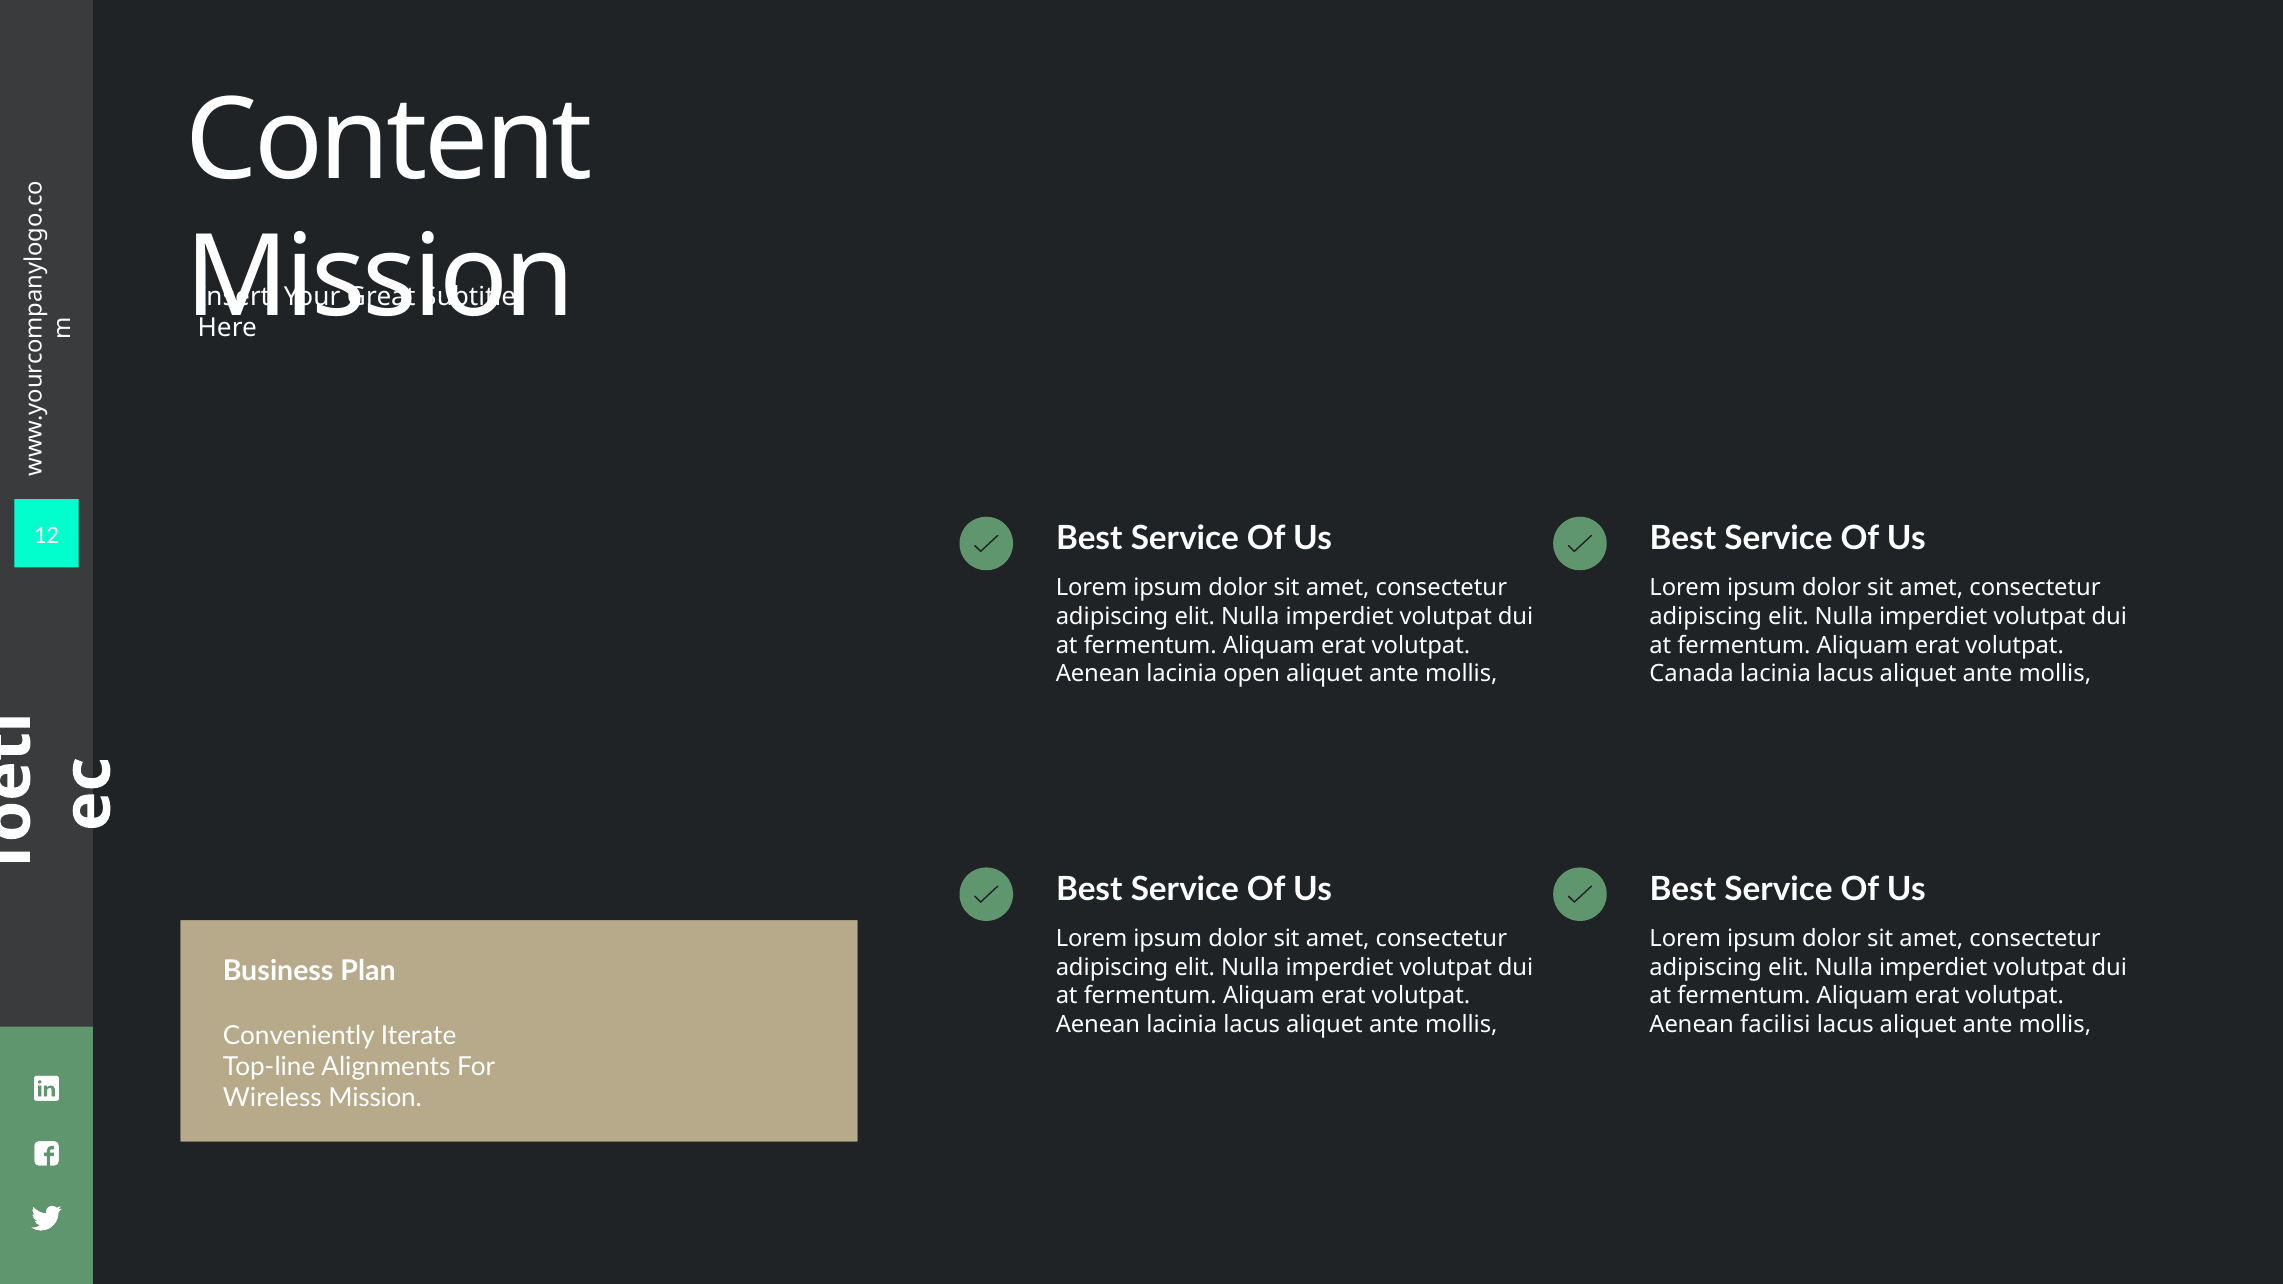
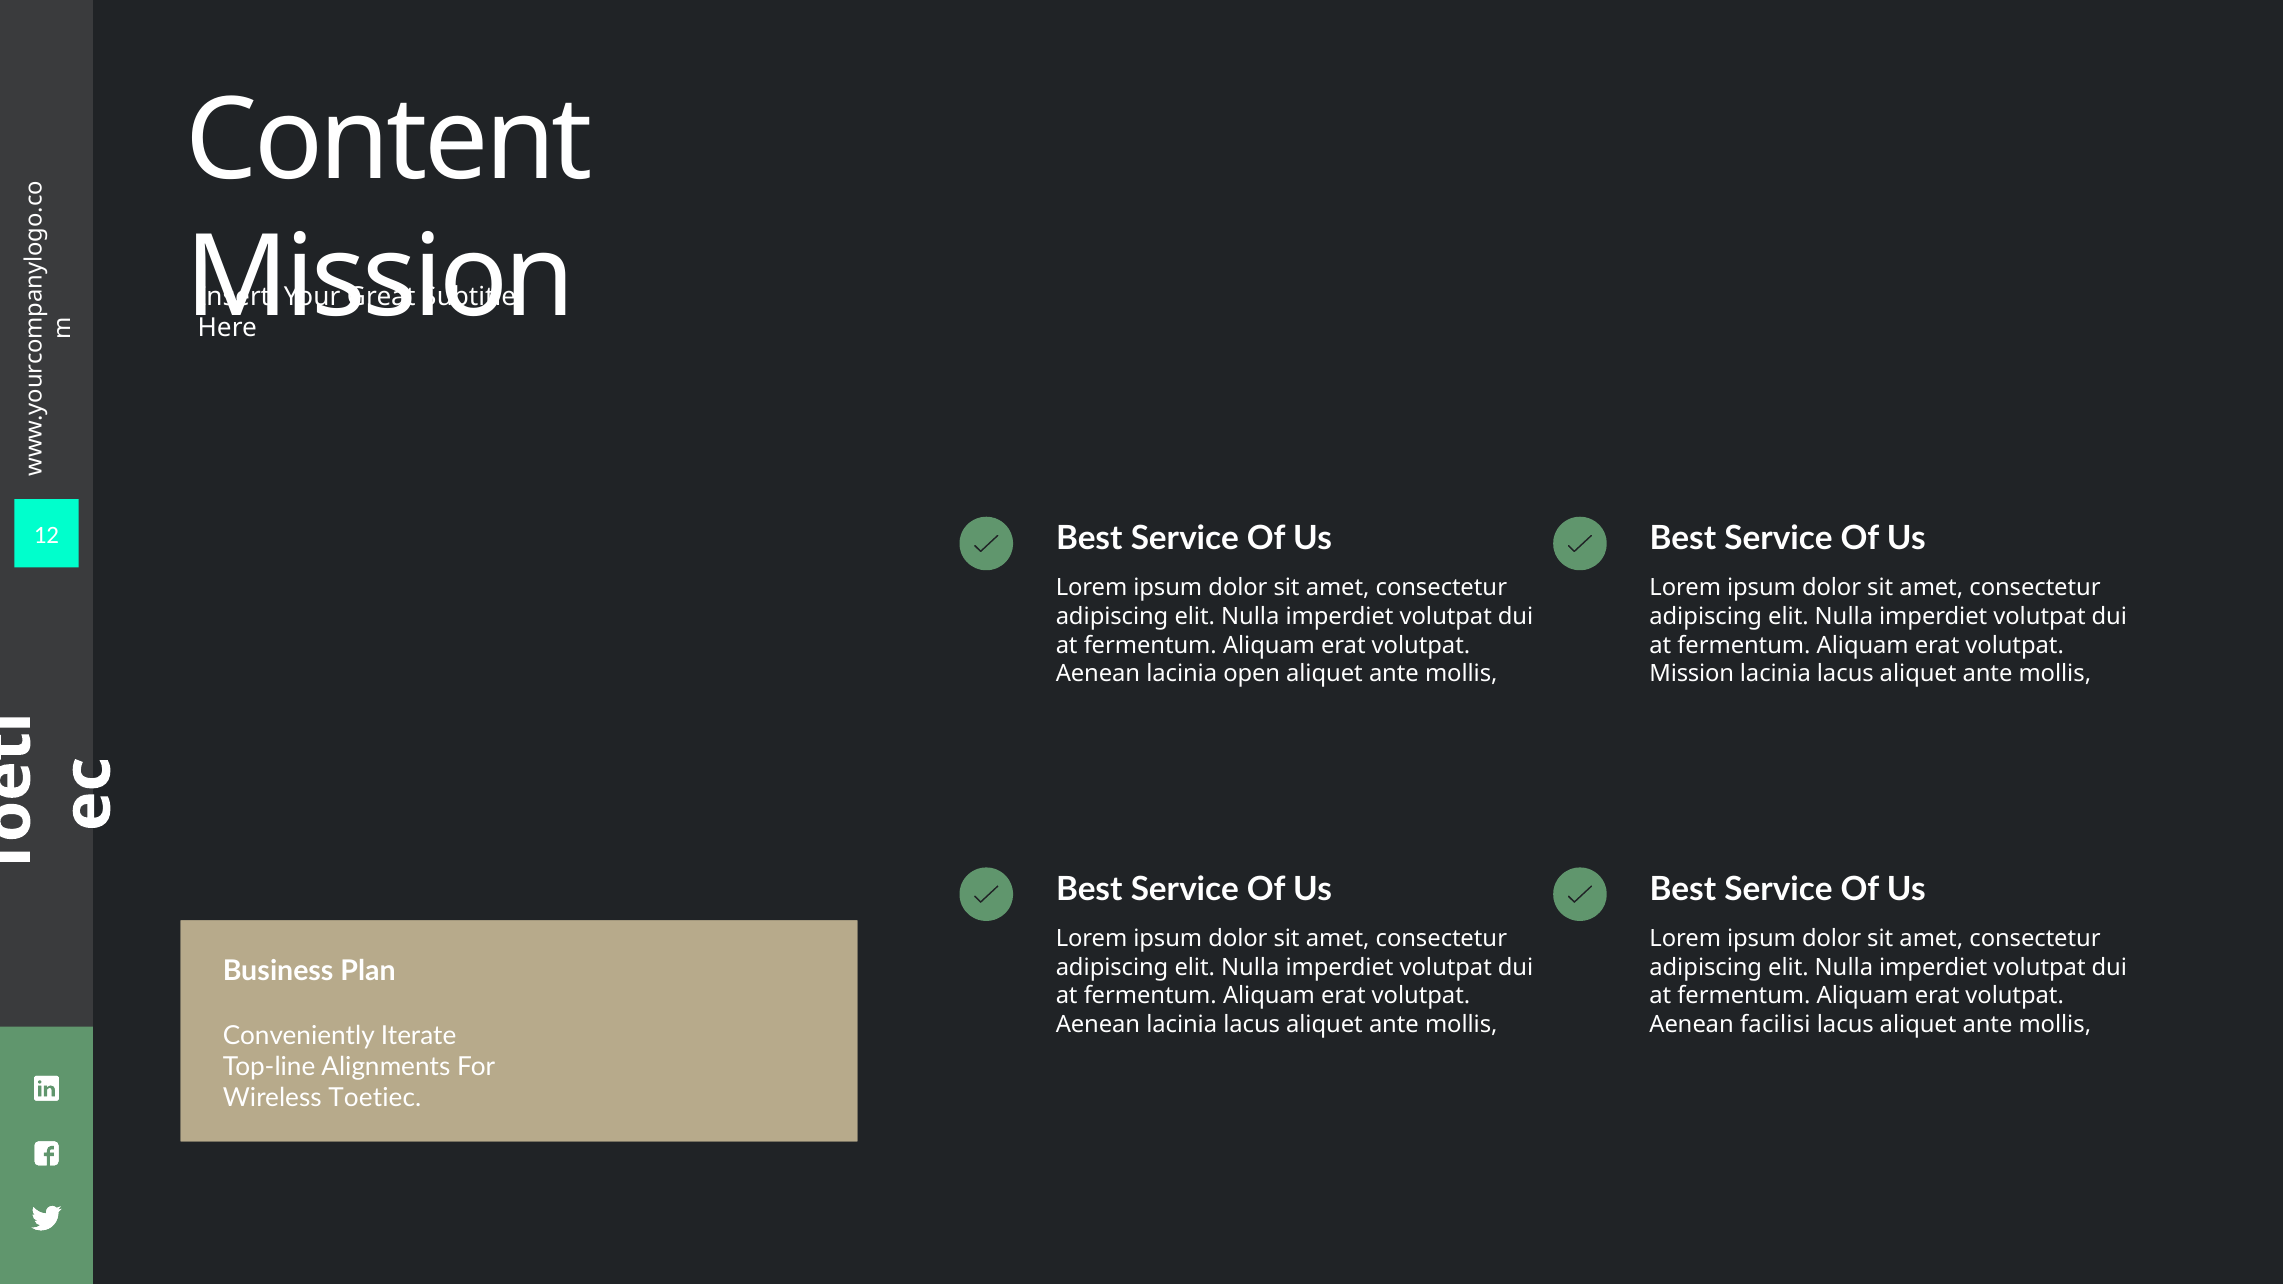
Canada: Canada -> Mission (1692, 674)
Wireless Mission: Mission -> Toetiec (375, 1098)
